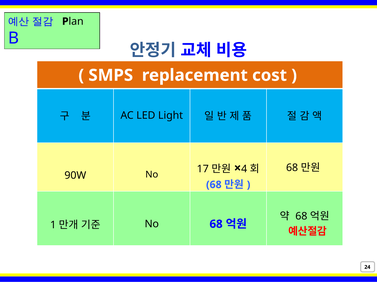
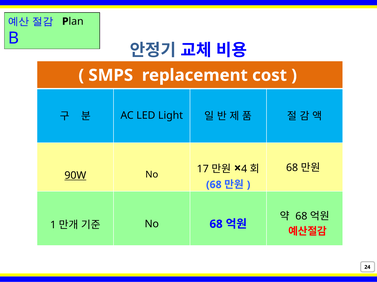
90W underline: none -> present (75, 176)
